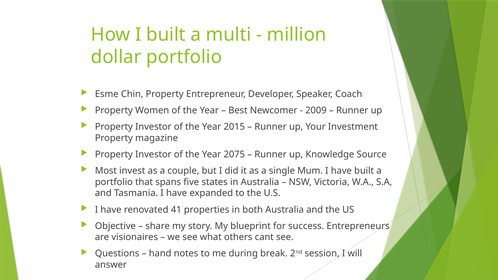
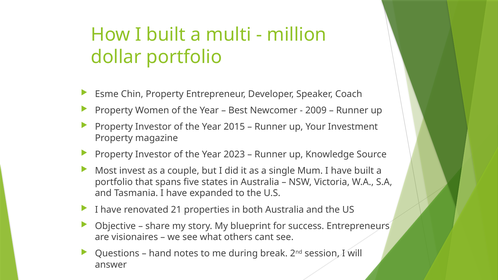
2075: 2075 -> 2023 (234, 154)
41: 41 -> 21 (176, 210)
